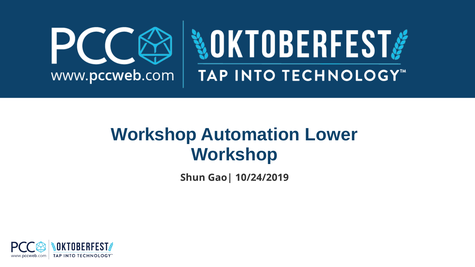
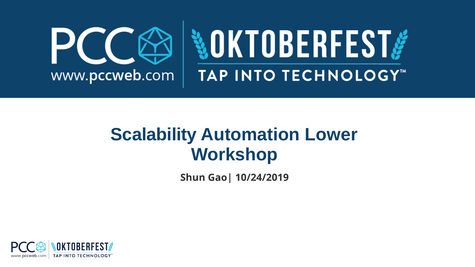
Workshop: Workshop -> Scalability (154, 135)
